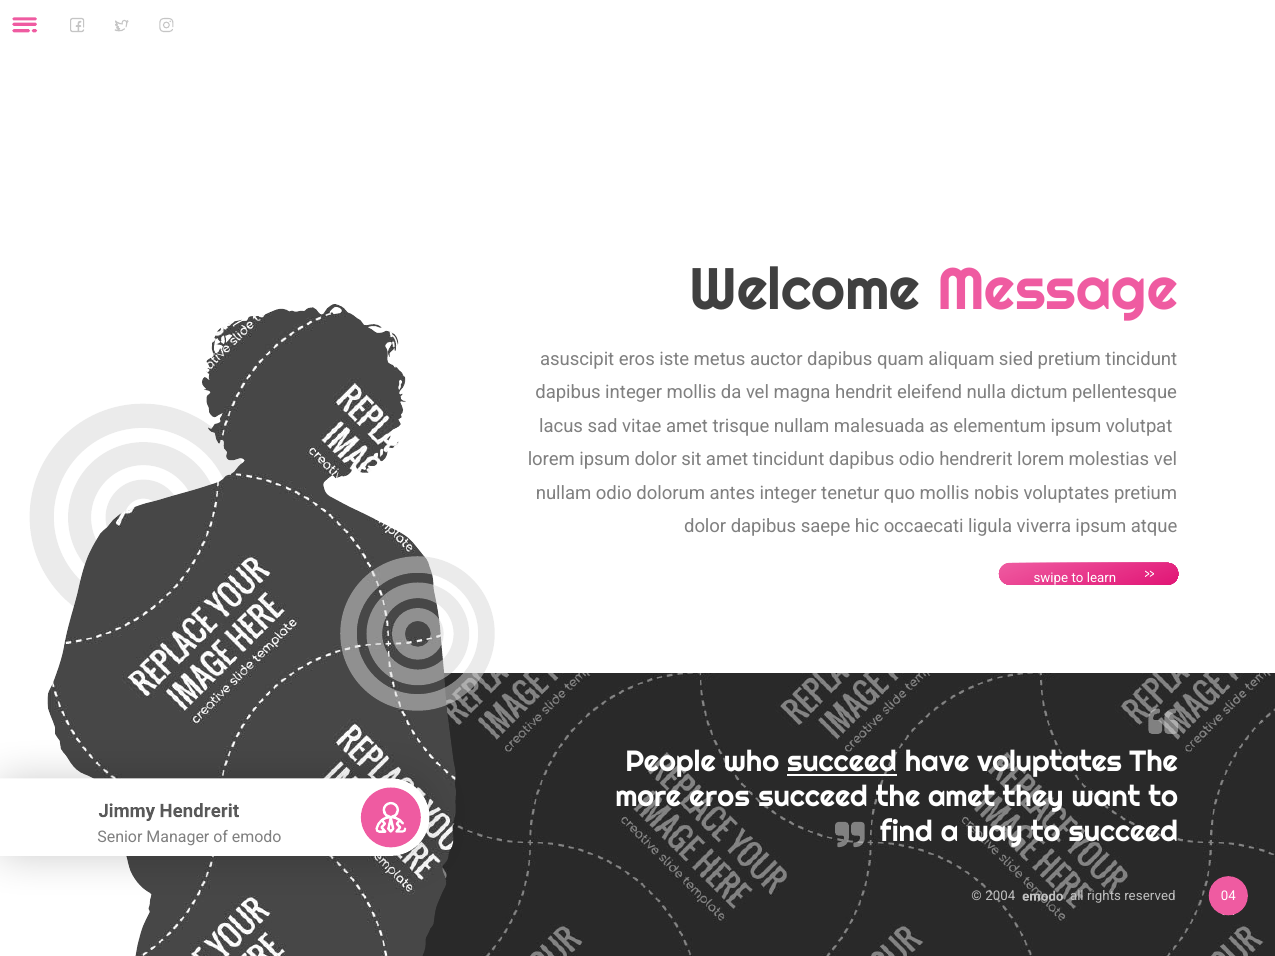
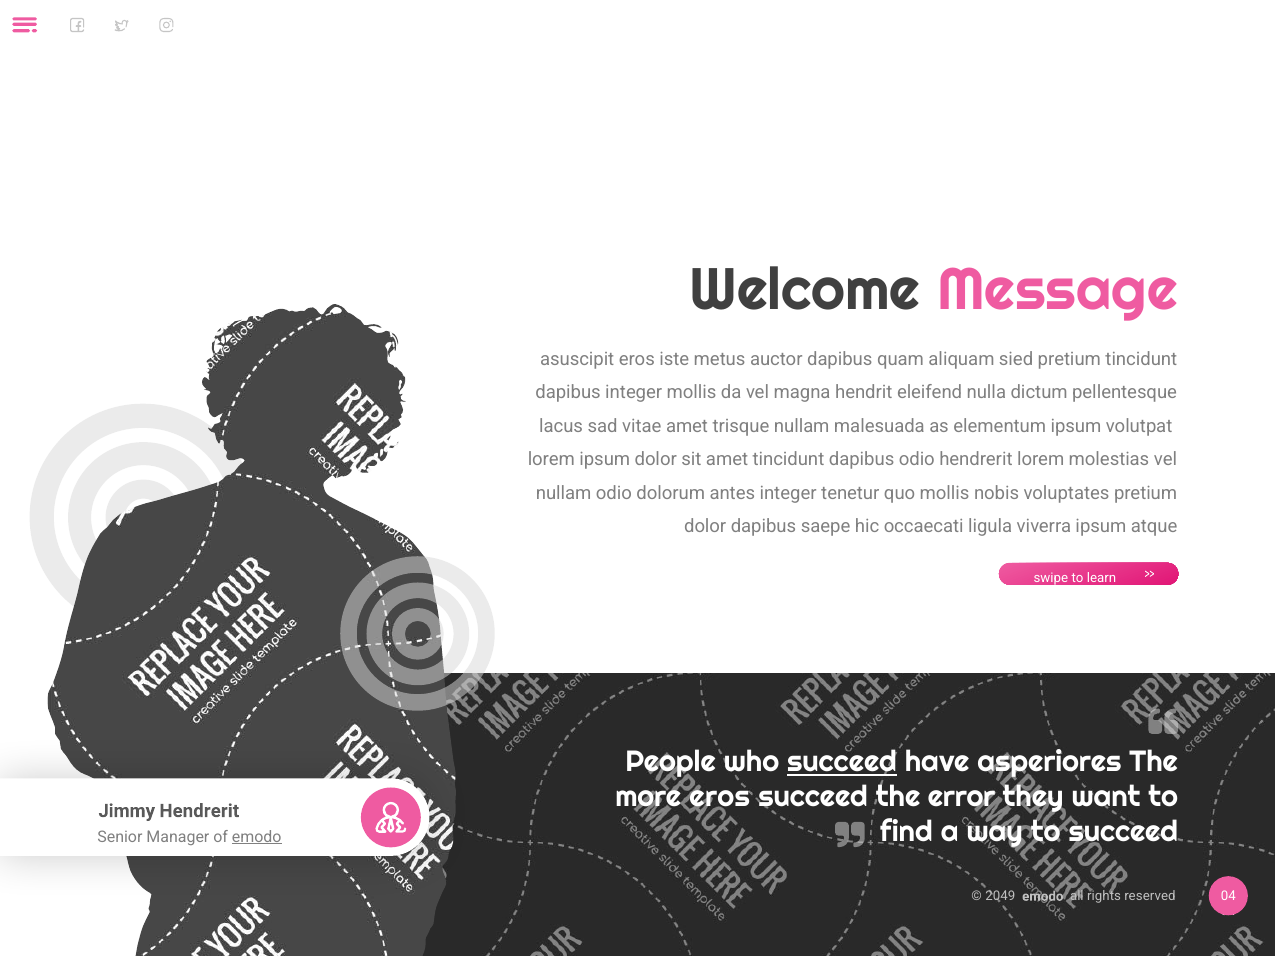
have voluptates: voluptates -> asperiores (1049, 762)
the amet: amet -> error (962, 797)
emodo underline: none -> present (257, 837)
2004: 2004 -> 2049 (1000, 897)
